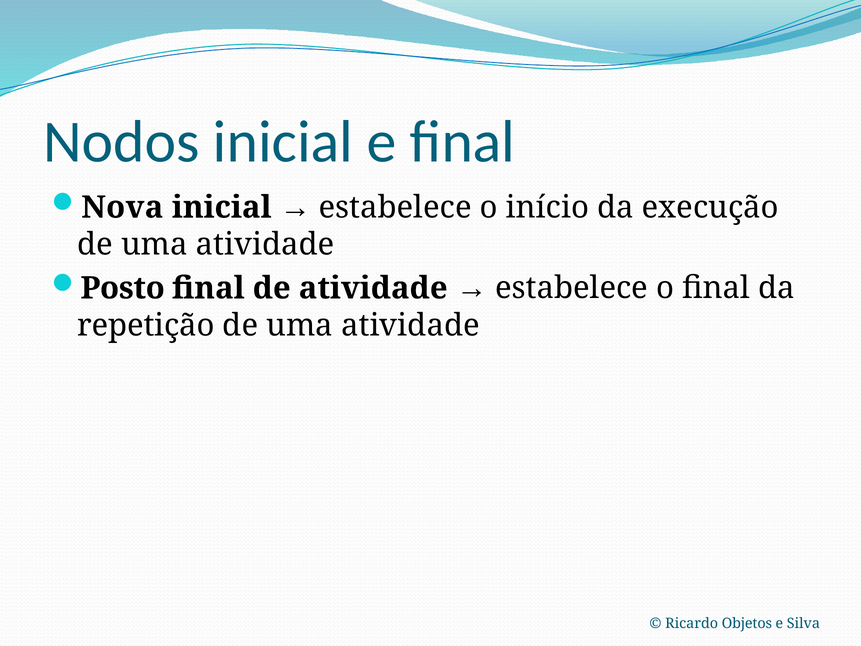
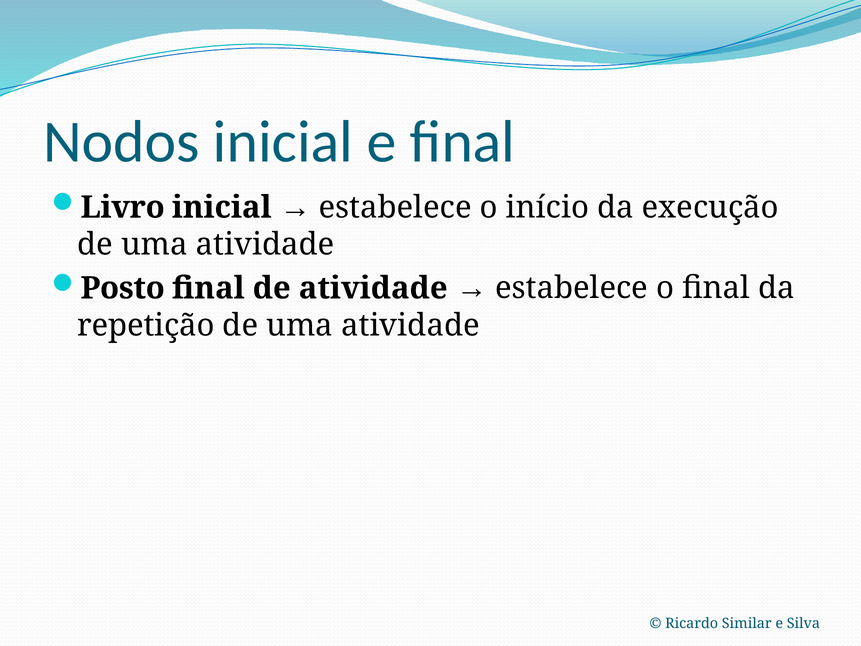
Nova: Nova -> Livro (123, 207)
Objetos: Objetos -> Similar (747, 623)
